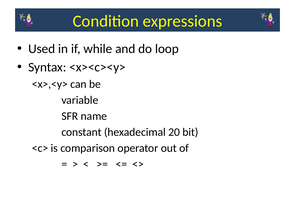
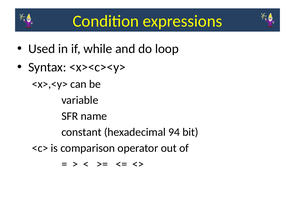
20: 20 -> 94 (174, 132)
